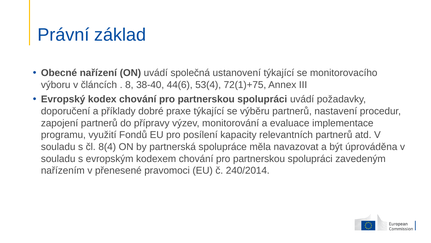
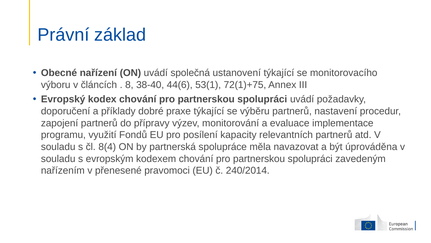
53(4: 53(4 -> 53(1 (208, 85)
